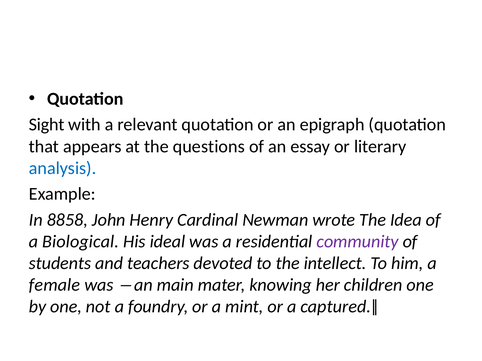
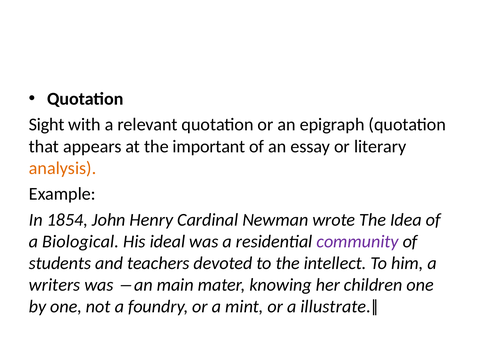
questions: questions -> important (209, 147)
analysis colour: blue -> orange (63, 168)
8858: 8858 -> 1854 (67, 220)
female: female -> writers (55, 285)
captured.‖: captured.‖ -> illustrate.‖ (340, 307)
